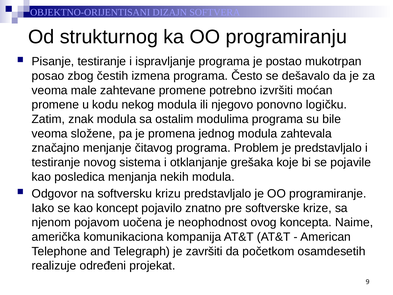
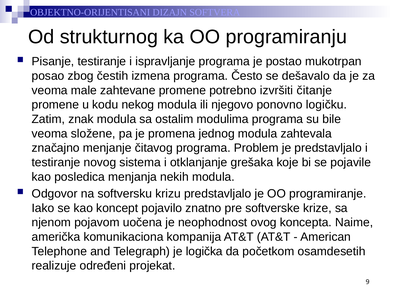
moćan: moćan -> čitanje (314, 90)
završiti: završiti -> logička (204, 251)
